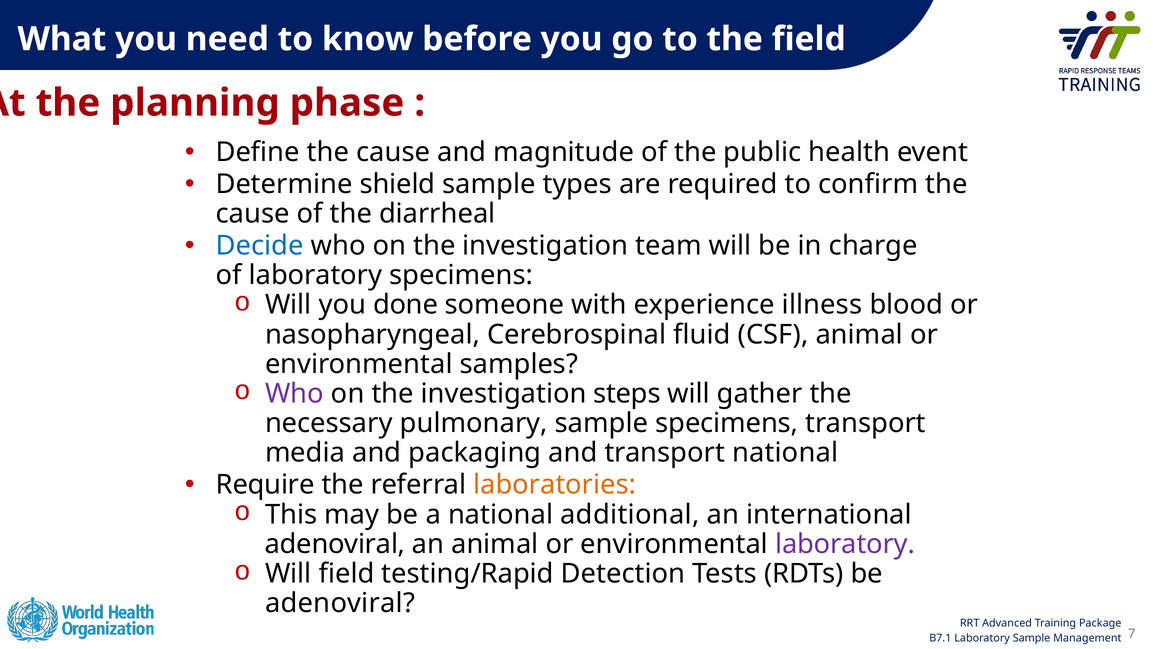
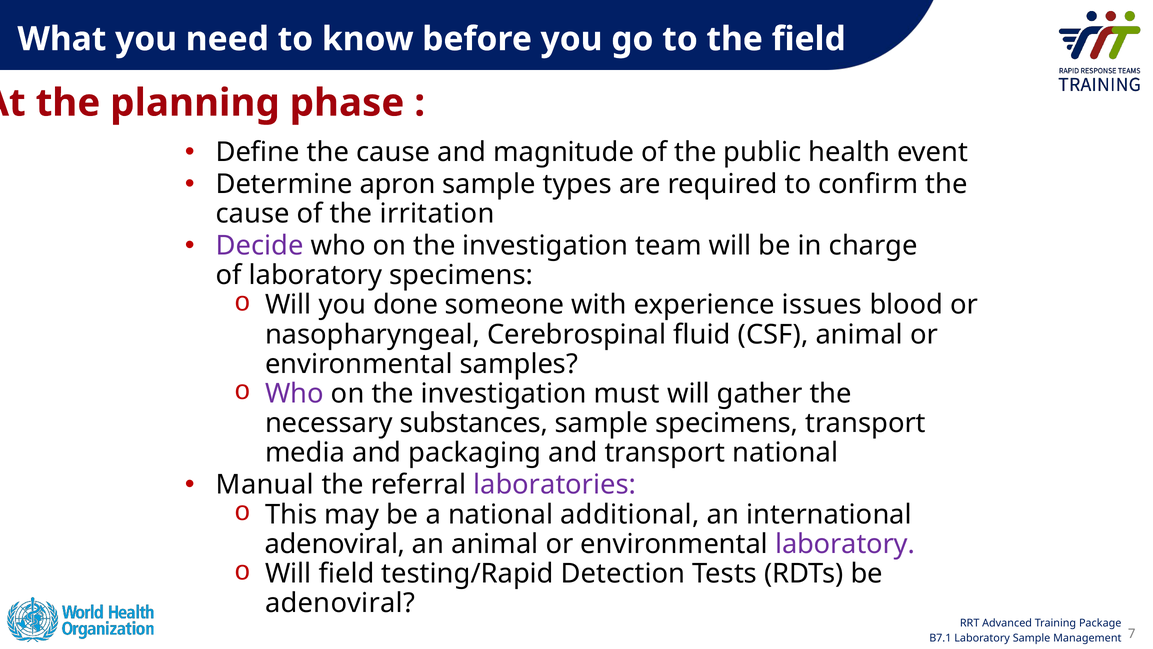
shield: shield -> apron (398, 184)
diarrheal: diarrheal -> irritation (437, 214)
Decide colour: blue -> purple (260, 246)
illness: illness -> issues (822, 305)
steps: steps -> must (627, 393)
pulmonary: pulmonary -> substances (474, 423)
Require: Require -> Manual (265, 485)
laboratories colour: orange -> purple (555, 485)
